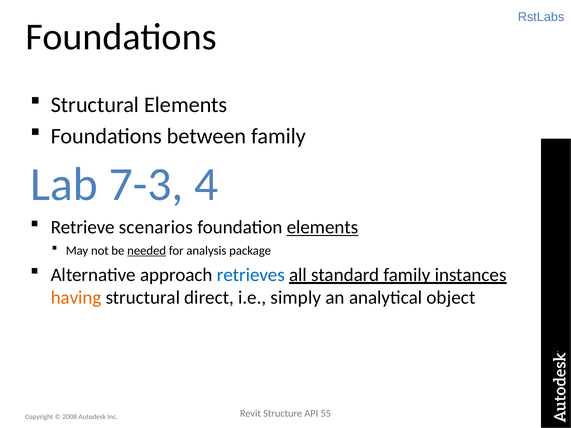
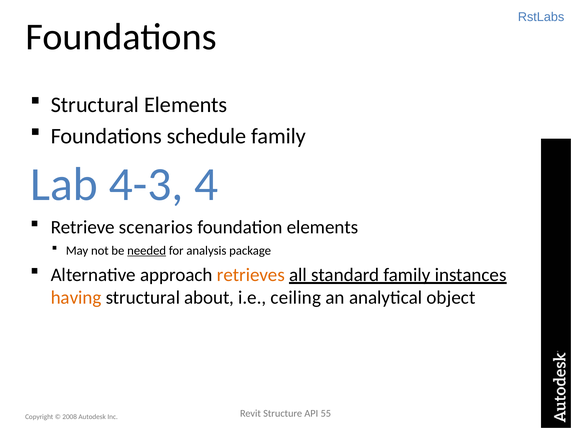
between: between -> schedule (207, 136)
7-3: 7-3 -> 4-3 (146, 185)
elements underline: present -> none (323, 227)
retrieves colour: blue -> orange (251, 275)
direct: direct -> about (209, 298)
simply: simply -> ceiling (296, 298)
